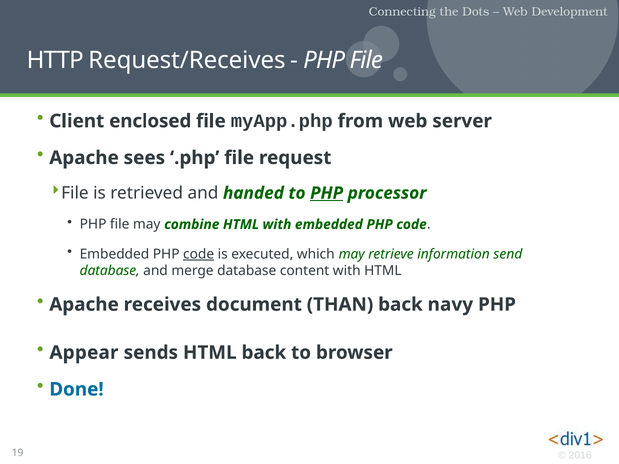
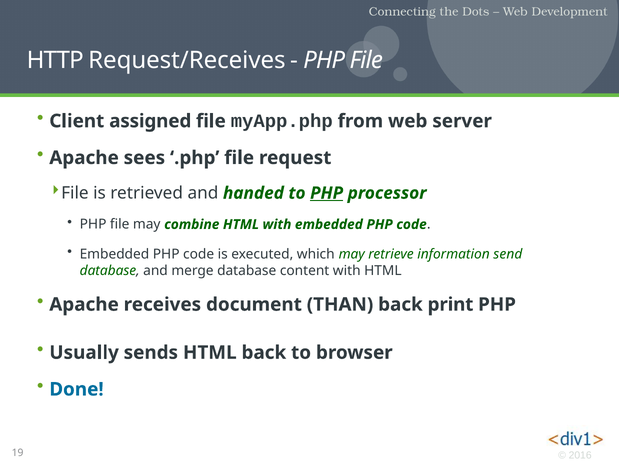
enclosed: enclosed -> assigned (150, 121)
code underline: present -> none (199, 254)
navy: navy -> print (451, 305)
Appear: Appear -> Usually (84, 353)
